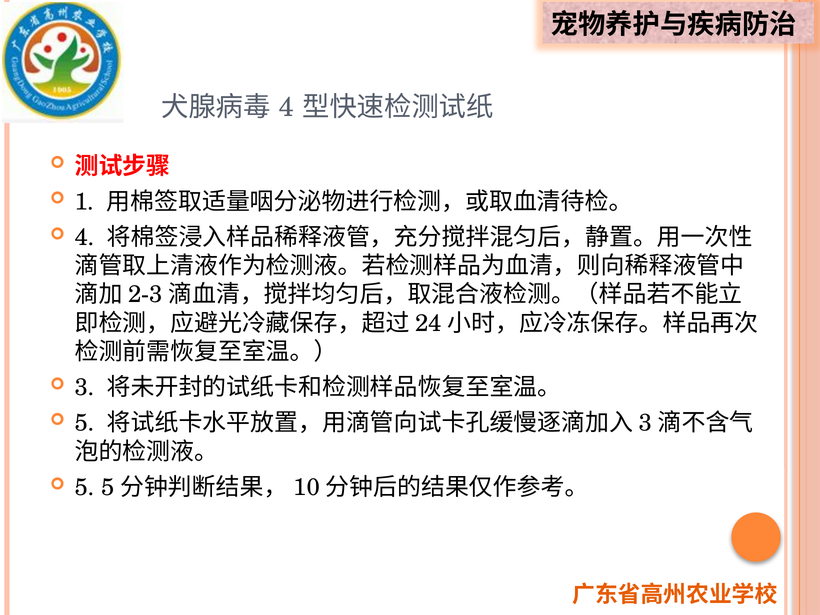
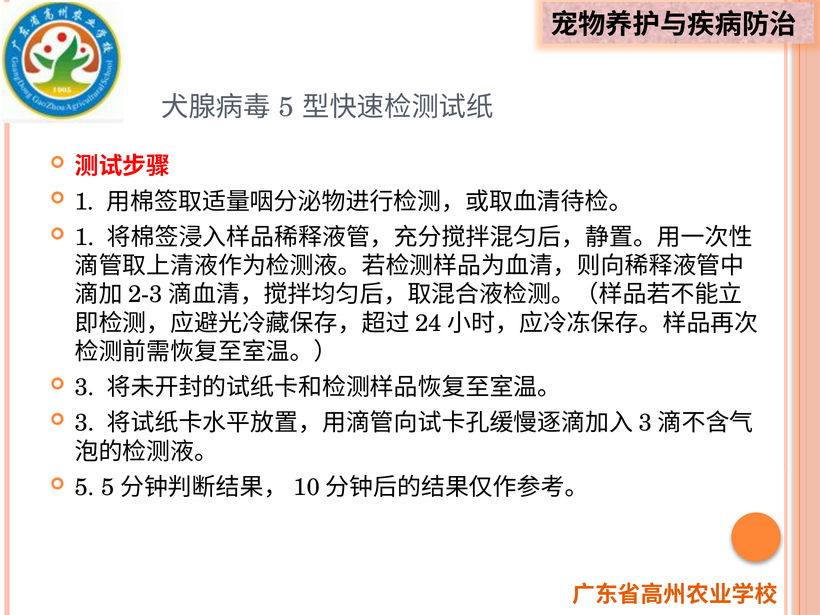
4: 4 -> 5 (286, 107)
4: 4 -> 1 (85, 237)
5: 5 -> 3 (85, 423)
